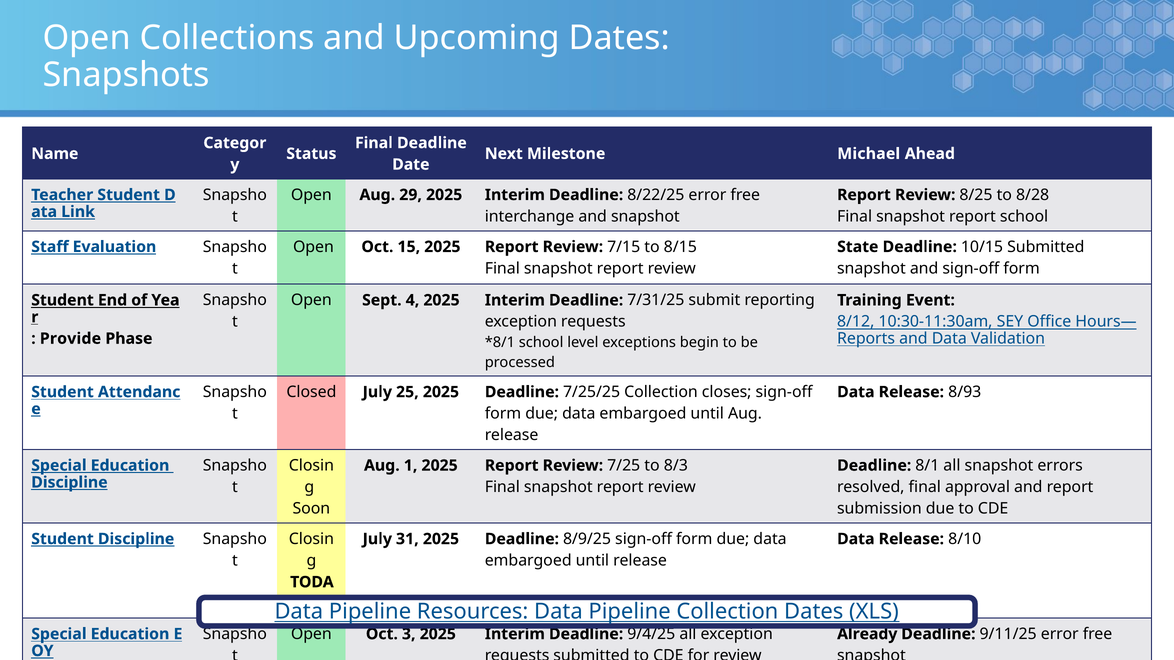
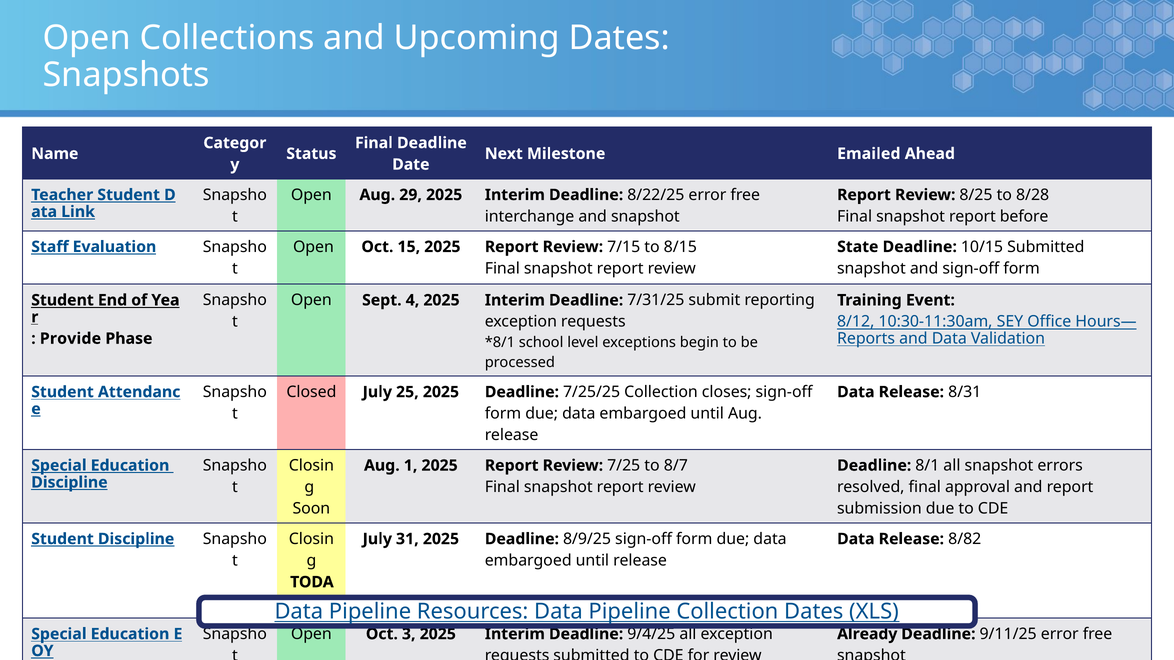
Michael: Michael -> Emailed (869, 154)
report school: school -> before (1024, 217)
8/93: 8/93 -> 8/31 (965, 392)
8/3: 8/3 -> 8/7 (676, 466)
8/10: 8/10 -> 8/82 (965, 539)
